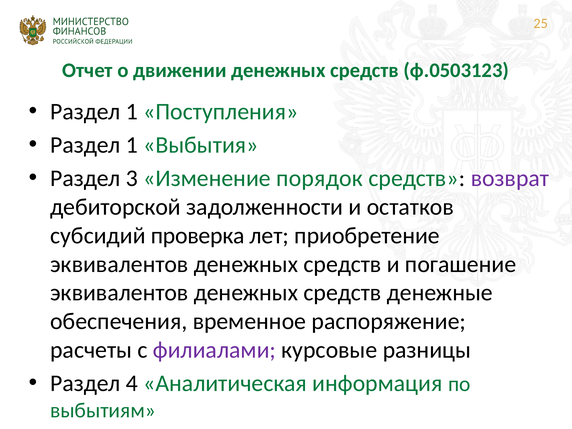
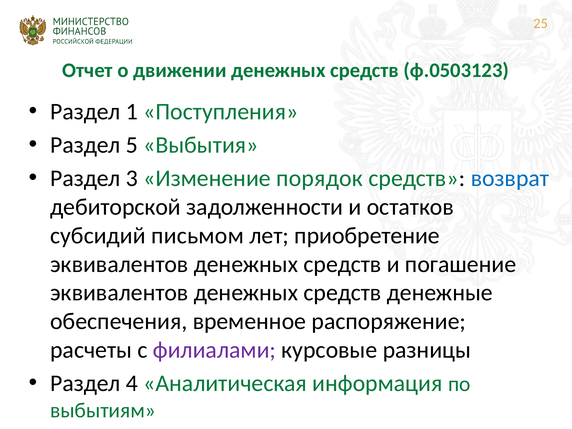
1: 1 -> 5 (132, 145)
возврат colour: purple -> blue (510, 178)
проверка: проверка -> письмом (197, 236)
